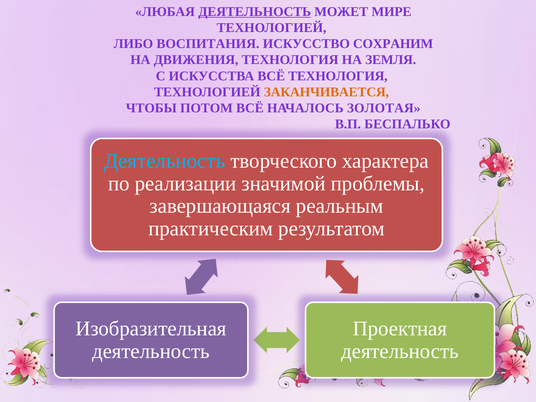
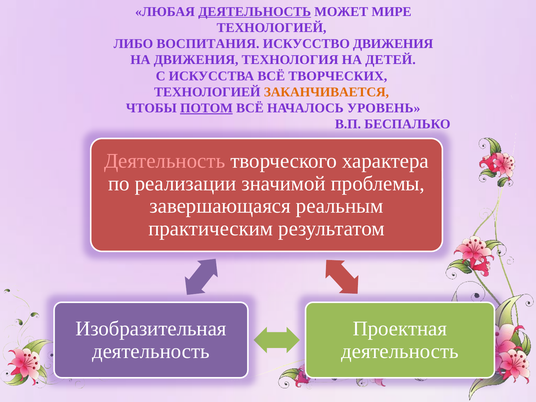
ИСКУССТВО СОХРАНИМ: СОХРАНИМ -> ДВИЖЕНИЯ (393, 44)
ЗЕМЛЯ: ЗЕМЛЯ -> ДЕТЕЙ (391, 60)
ВСЁ ТЕХНОЛОГИЯ: ТЕХНОЛОГИЯ -> ТВОРЧЕСКИХ (338, 76)
ПОТОМ underline: none -> present (206, 108)
ЗОЛОТАЯ: ЗОЛОТАЯ -> УРОВЕНЬ (384, 108)
Деятельность colour: light blue -> pink (165, 161)
